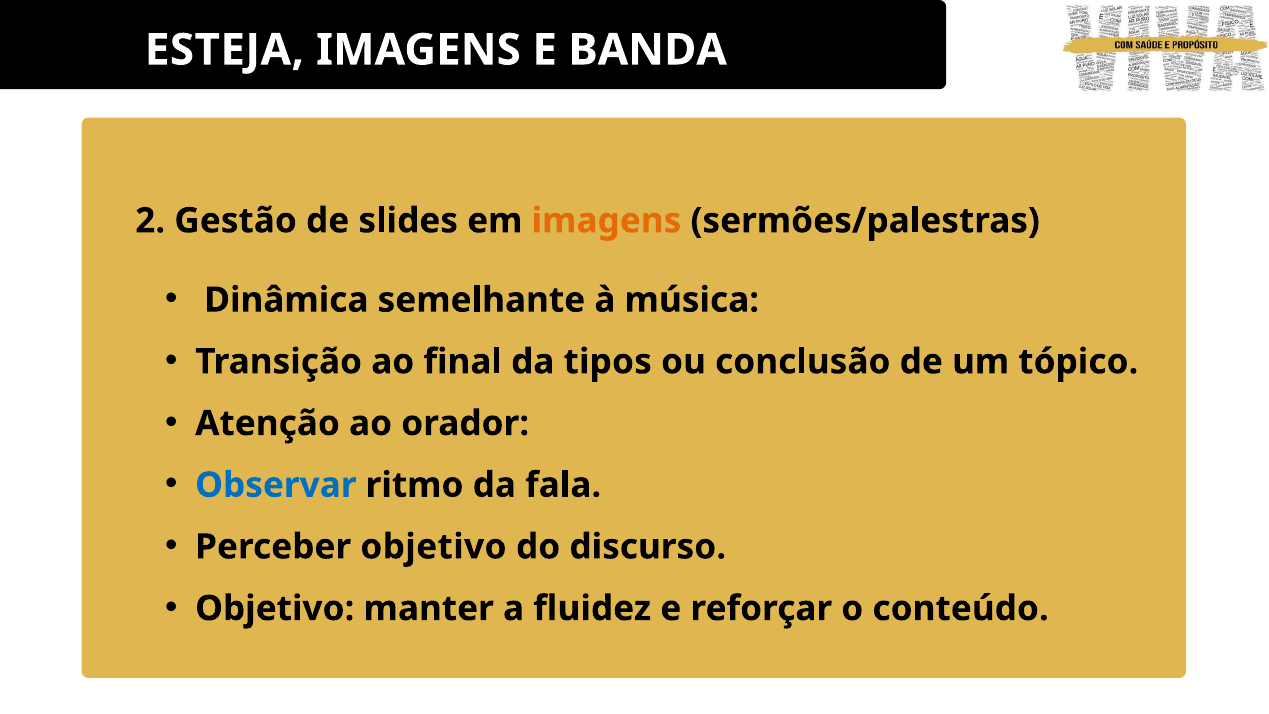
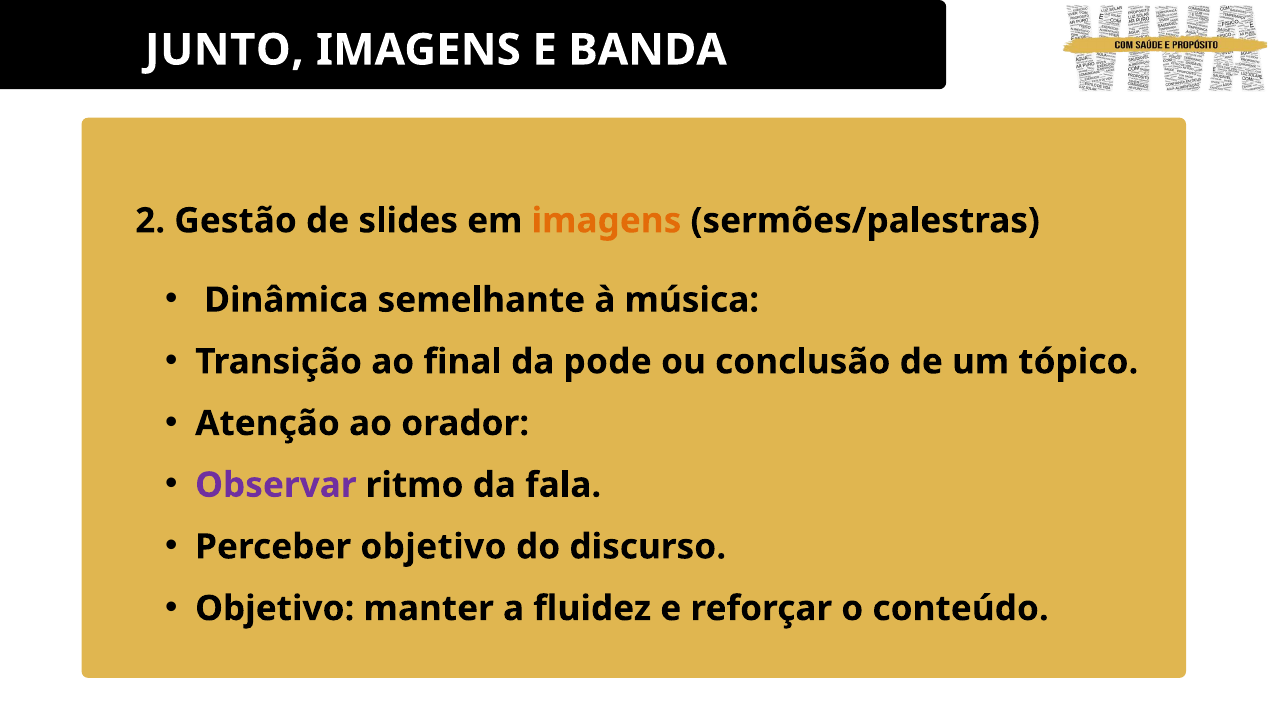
ESTEJA: ESTEJA -> JUNTO (224, 50)
tipos: tipos -> pode (608, 362)
Observar colour: blue -> purple (276, 485)
